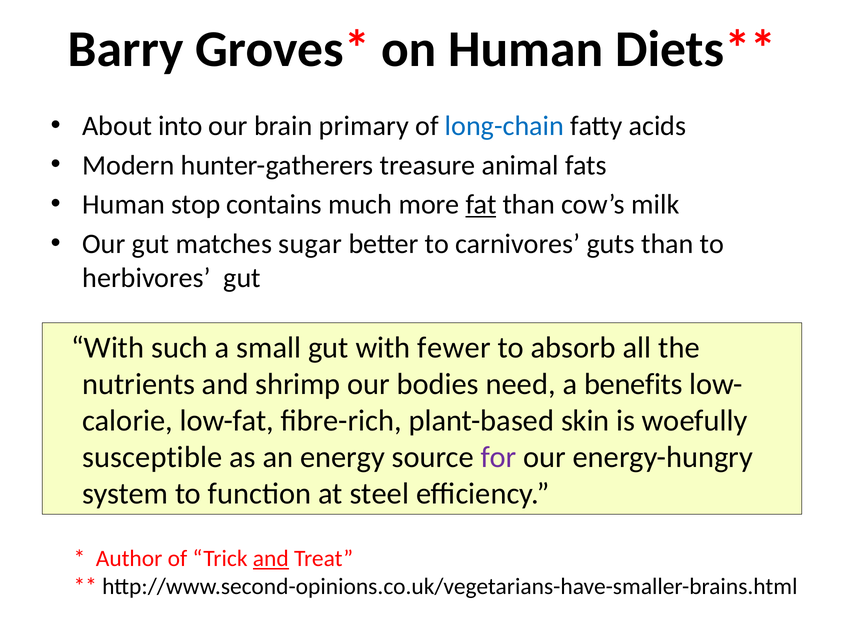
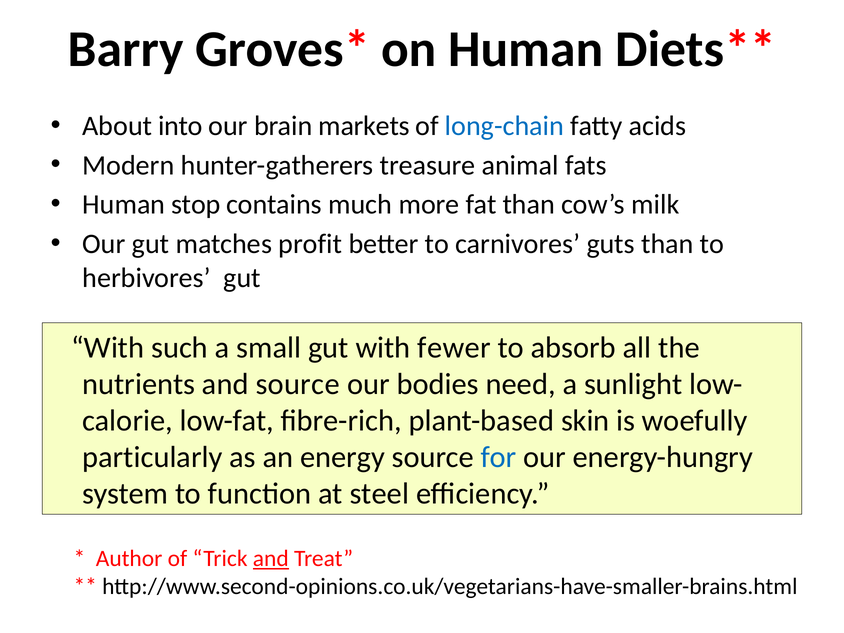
primary: primary -> markets (364, 126)
fat underline: present -> none (481, 205)
sugar: sugar -> profit (310, 244)
and shrimp: shrimp -> source (298, 384)
benefits: benefits -> sunlight (633, 384)
susceptible: susceptible -> particularly (152, 457)
for colour: purple -> blue (499, 457)
